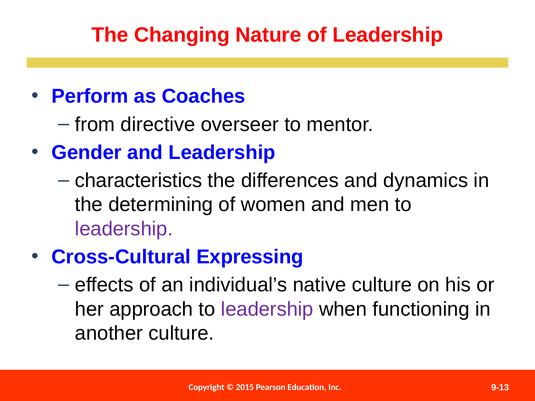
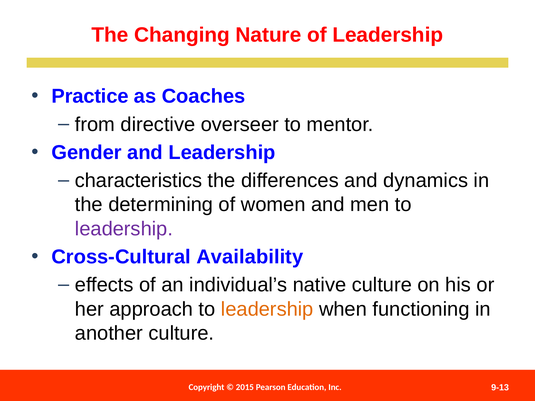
Perform: Perform -> Practice (90, 96)
Expressing: Expressing -> Availability (250, 257)
leadership colour: purple -> orange (267, 309)
